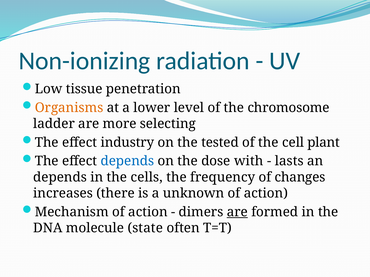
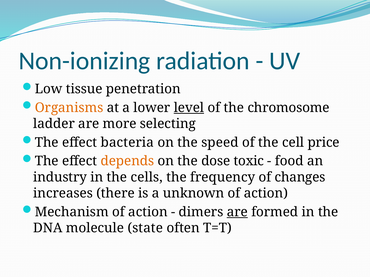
level underline: none -> present (189, 108)
industry: industry -> bacteria (127, 143)
tested: tested -> speed (220, 143)
plant: plant -> price (324, 143)
depends colour: blue -> orange (127, 161)
with: with -> toxic (249, 161)
lasts: lasts -> food (289, 161)
depends: depends -> industry (60, 177)
